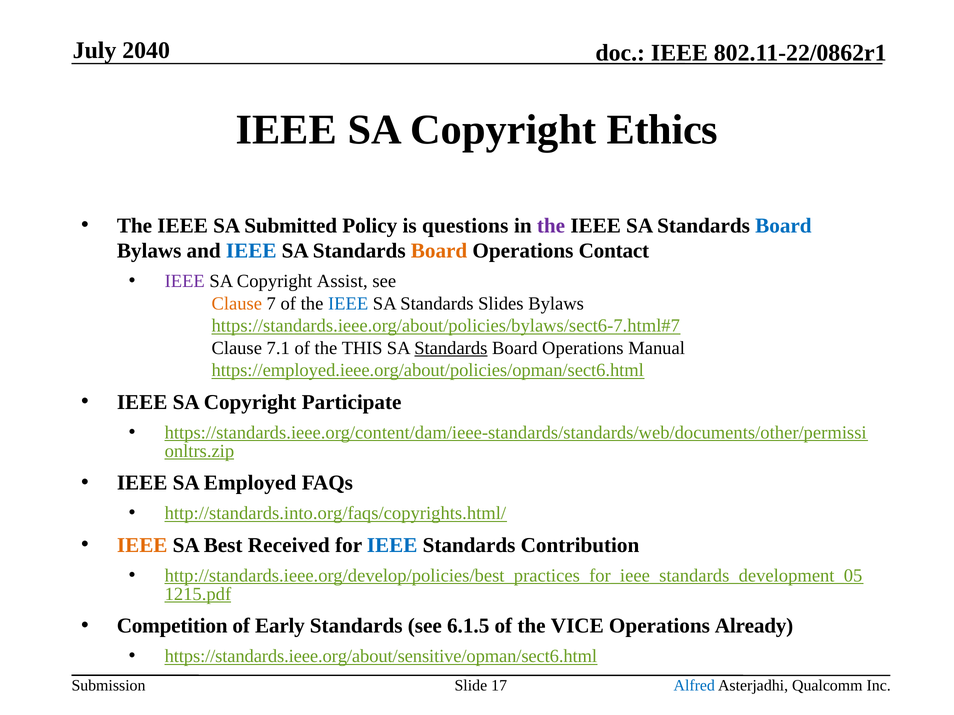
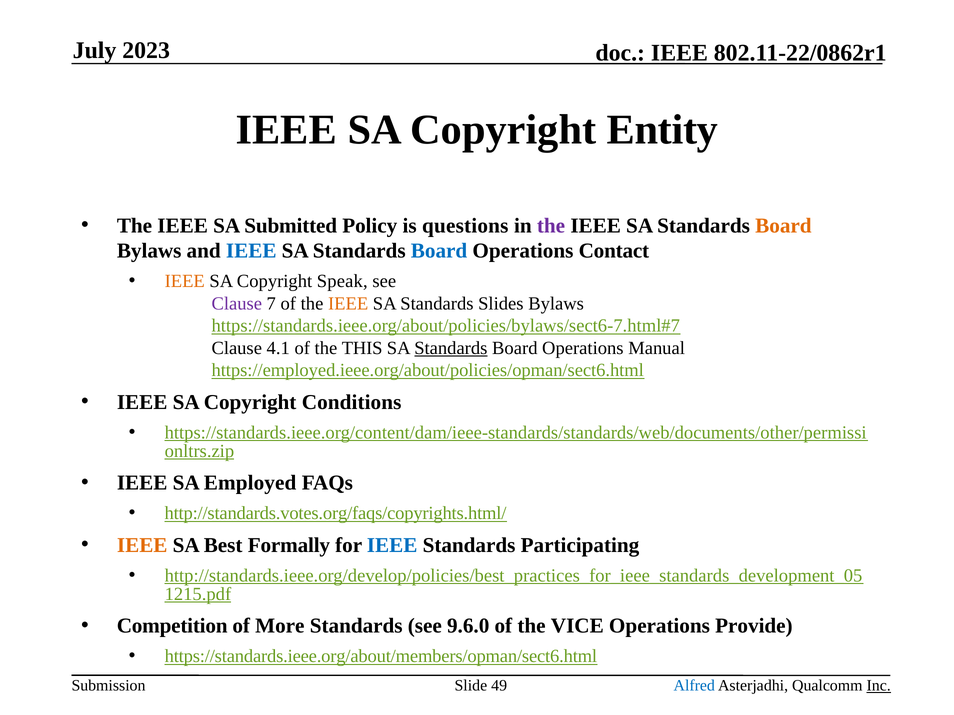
2040: 2040 -> 2023 (146, 51)
Ethics: Ethics -> Entity (662, 130)
Board colour: blue -> orange (783, 226)
Board colour: orange -> blue (439, 251)
IEEE colour: purple -> orange (185, 281)
Assist: Assist -> Speak (342, 281)
Clause colour: orange -> purple (237, 304)
IEEE colour: blue -> orange (348, 304)
7.1: 7.1 -> 4.1 (278, 348)
Participate: Participate -> Conditions (352, 402)
http://standards.into.org/faqs/copyrights.html/: http://standards.into.org/faqs/copyrights.html/ -> http://standards.votes.org/faqs/copyrights.html/ (335, 514)
Received: Received -> Formally (289, 546)
Contribution: Contribution -> Participating (580, 546)
Early: Early -> More (280, 626)
6.1.5: 6.1.5 -> 9.6.0 (468, 626)
Already: Already -> Provide (754, 626)
https://standards.ieee.org/about/sensitive/opman/sect6.html: https://standards.ieee.org/about/sensitive/opman/sect6.html -> https://standards.ieee.org/about/members/opman/sect6.html (381, 657)
17: 17 -> 49 (499, 686)
Inc underline: none -> present (879, 686)
